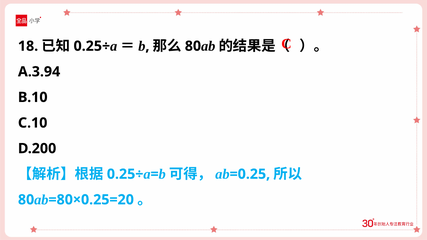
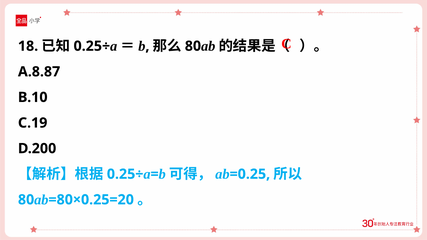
A.3.94: A.3.94 -> A.8.87 (39, 72)
C.10: C.10 -> C.19 (33, 123)
